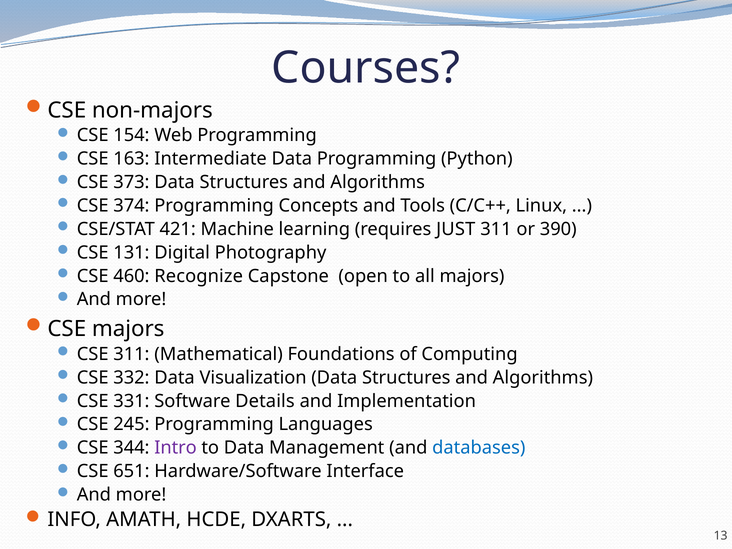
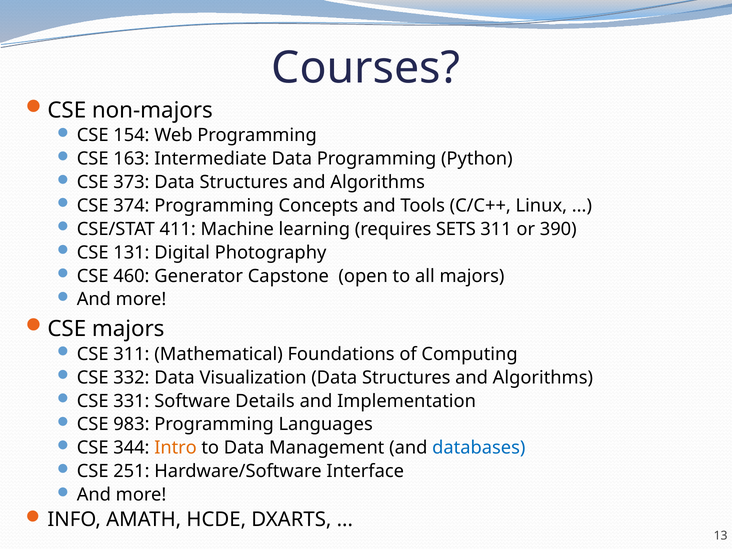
421: 421 -> 411 (178, 229)
JUST: JUST -> SETS (456, 229)
Recognize: Recognize -> Generator (199, 276)
245: 245 -> 983 (131, 424)
Intro colour: purple -> orange (176, 448)
651: 651 -> 251 (131, 471)
